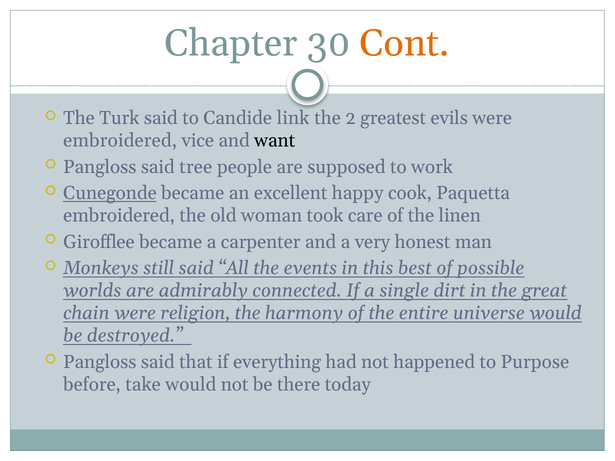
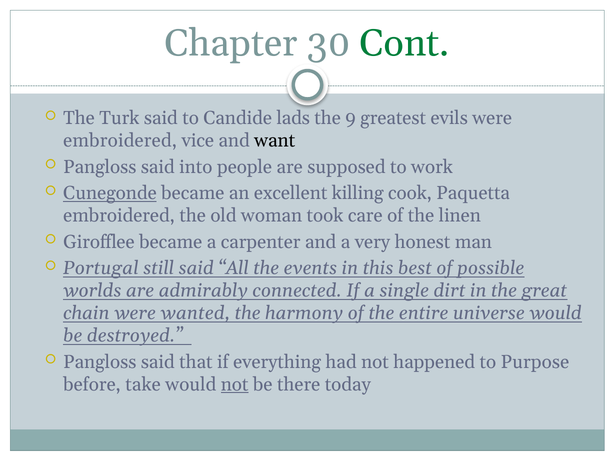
Cont colour: orange -> green (404, 43)
link: link -> lads (293, 118)
2: 2 -> 9 (351, 118)
tree: tree -> into (196, 167)
happy: happy -> killing (358, 193)
Monkeys: Monkeys -> Portugal (101, 268)
religion: religion -> wanted (195, 313)
not underline: none -> present (235, 385)
